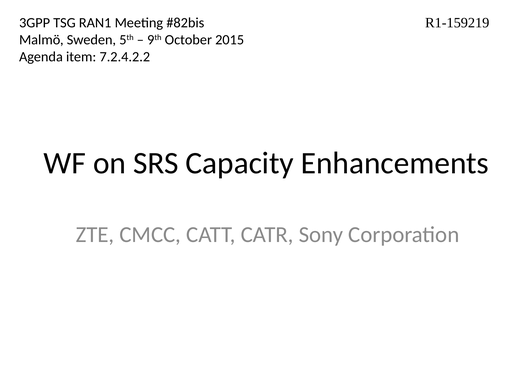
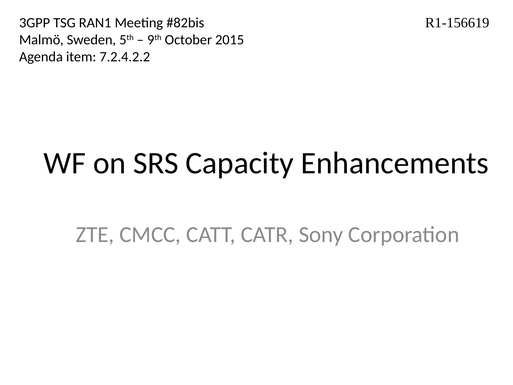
R1-159219: R1-159219 -> R1-156619 (457, 23)
